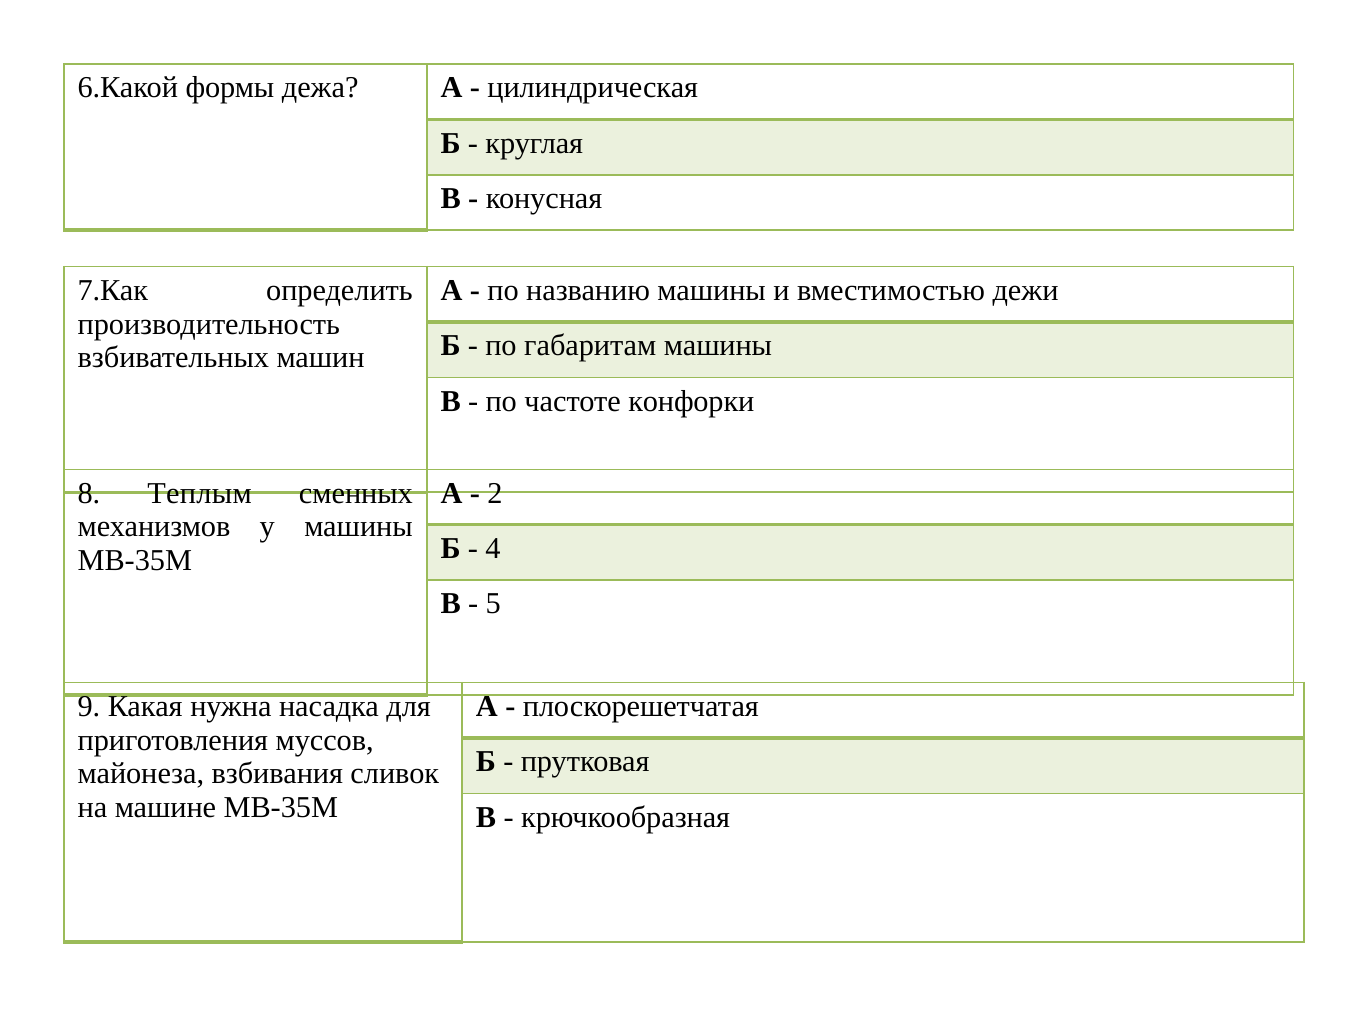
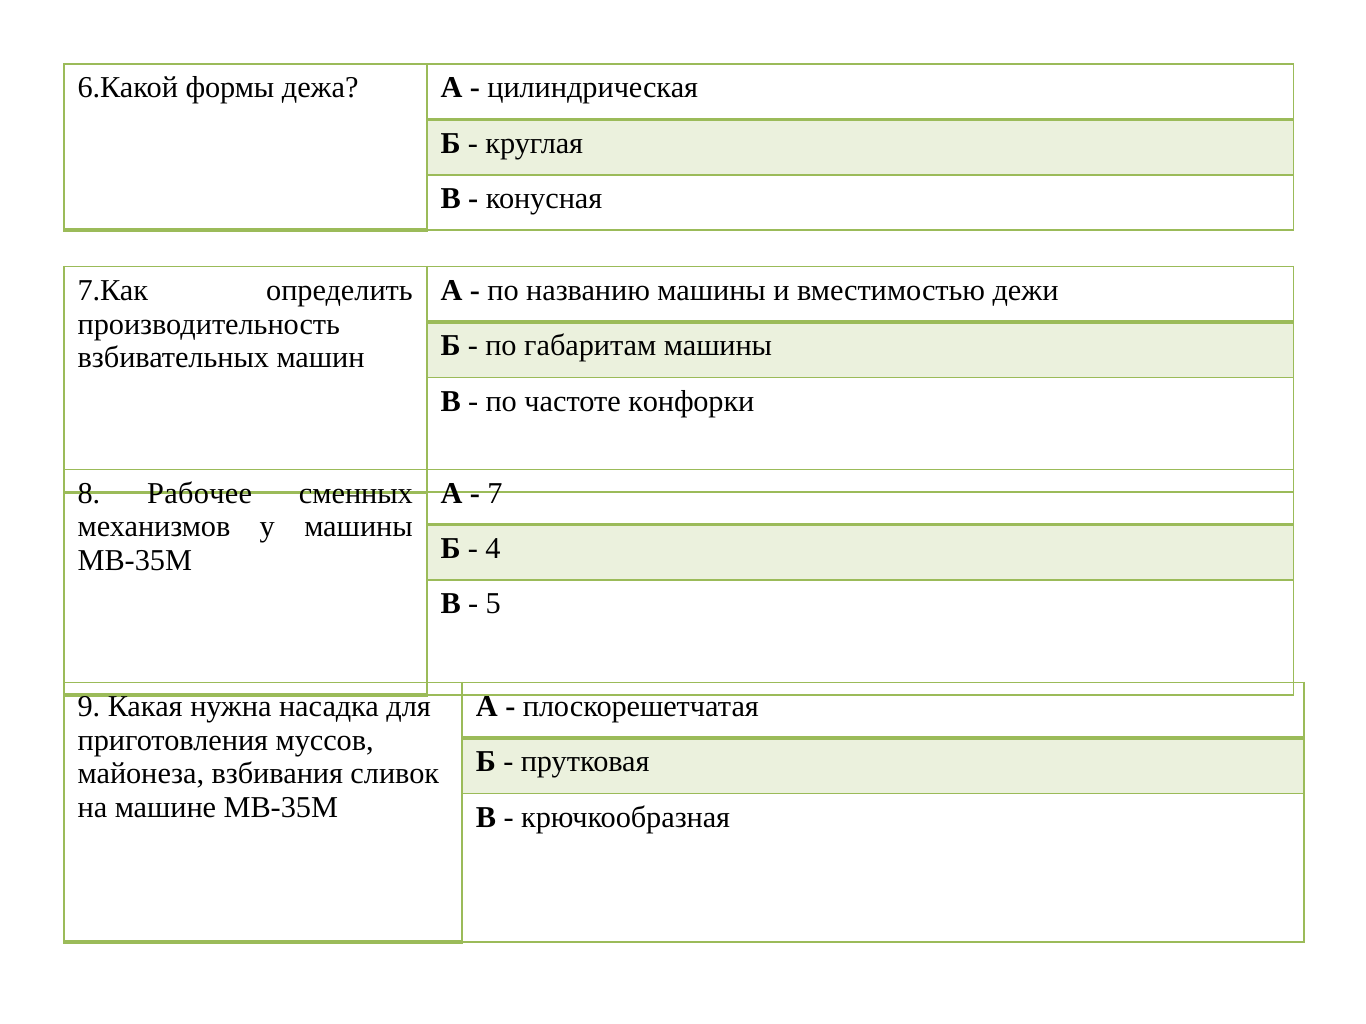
Теплым: Теплым -> Рабочее (200, 493)
2: 2 -> 7 (495, 493)
